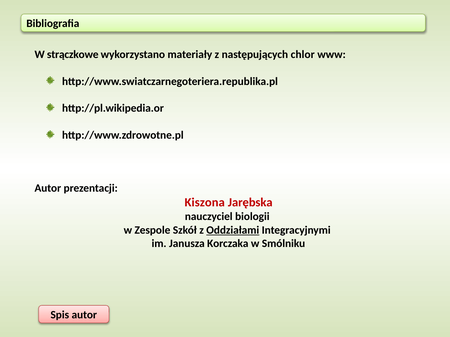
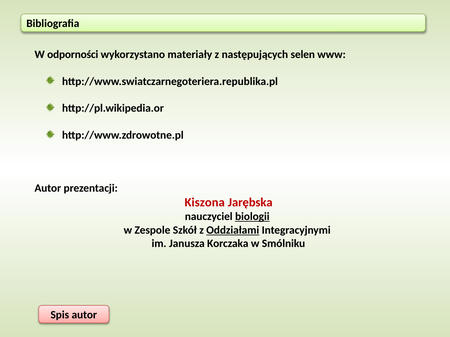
strączkowe: strączkowe -> odporności (73, 54)
chlor: chlor -> selen (303, 54)
biologii underline: none -> present (252, 217)
